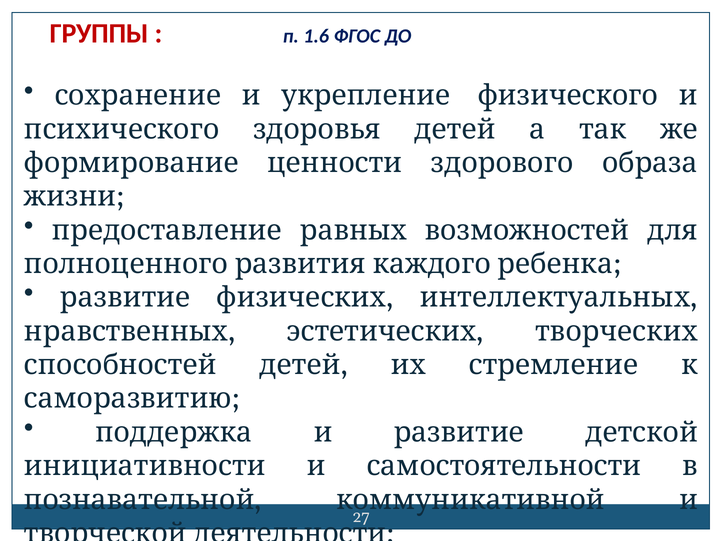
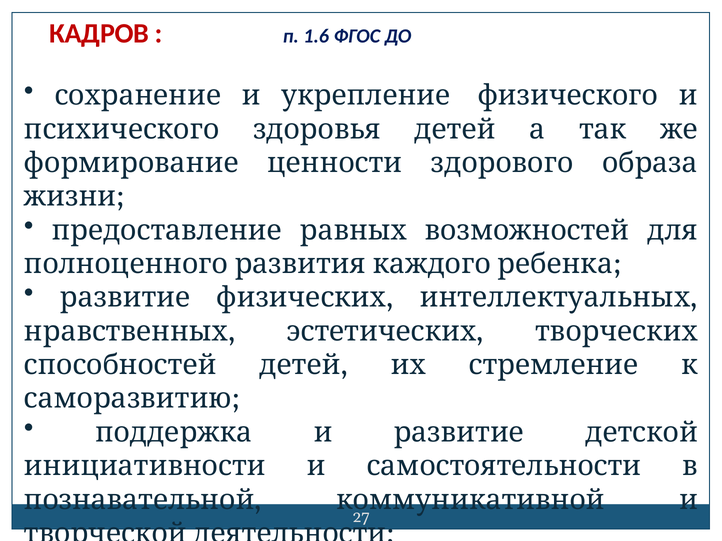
ГРУППЫ: ГРУППЫ -> КАДРОВ (99, 34)
